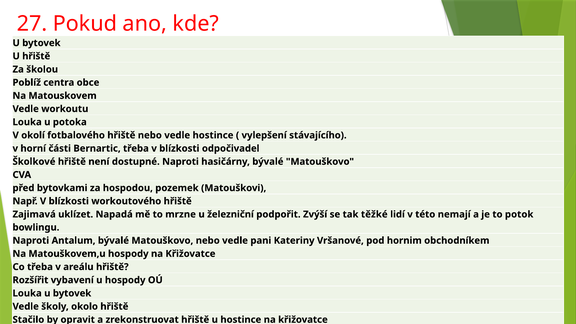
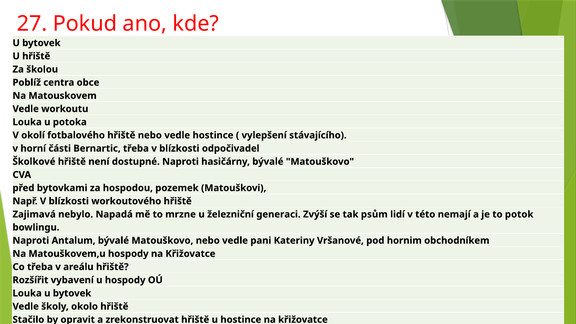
uklízet: uklízet -> nebylo (76, 214)
podpořit: podpořit -> generaci (278, 214)
těžké: těžké -> psům (374, 214)
